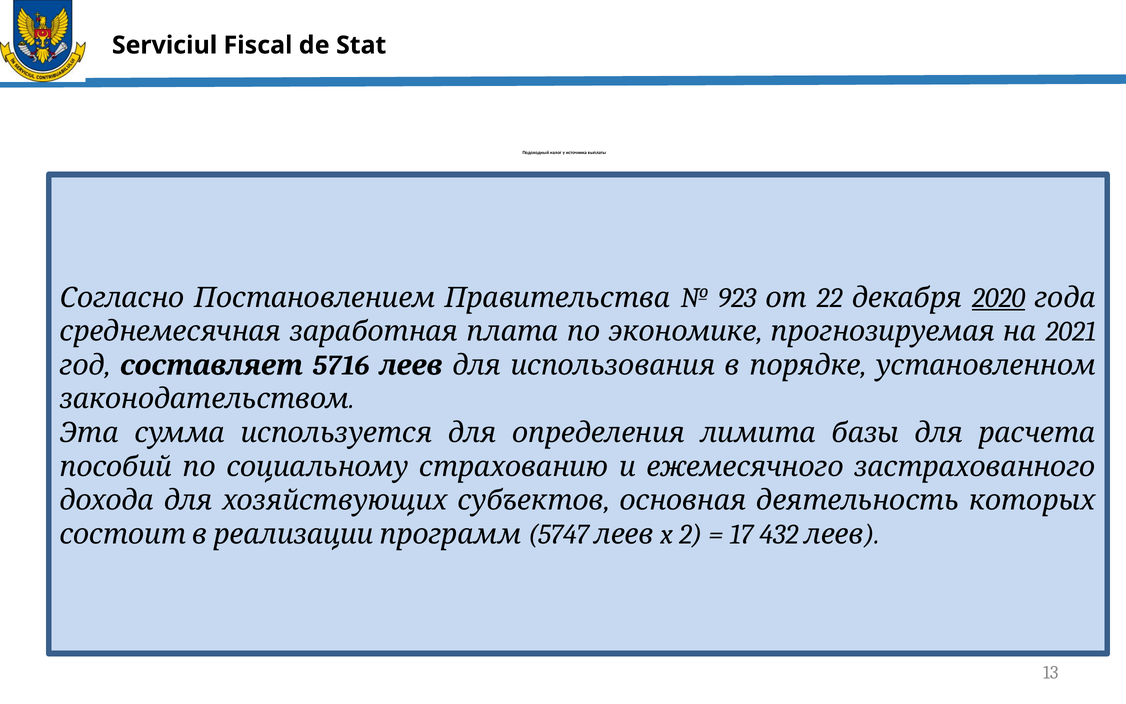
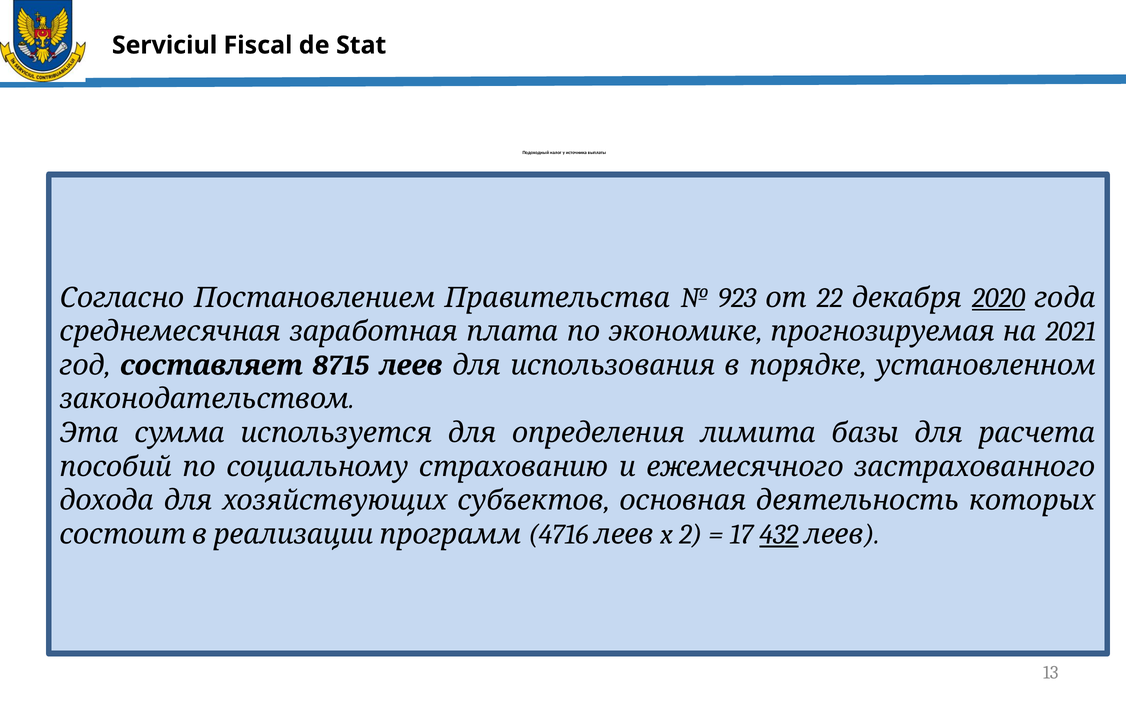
5716: 5716 -> 8715 (341, 365)
5747: 5747 -> 4716 (558, 534)
432 underline: none -> present (779, 534)
